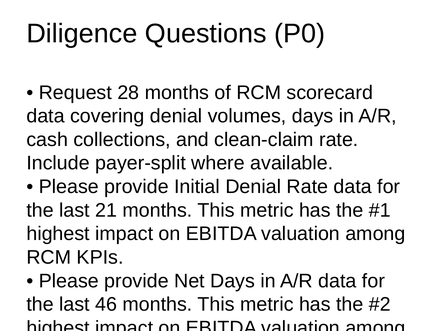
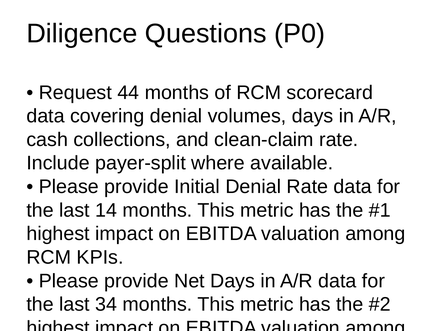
28: 28 -> 44 (128, 93)
21: 21 -> 14 (106, 211)
46: 46 -> 34 (106, 305)
